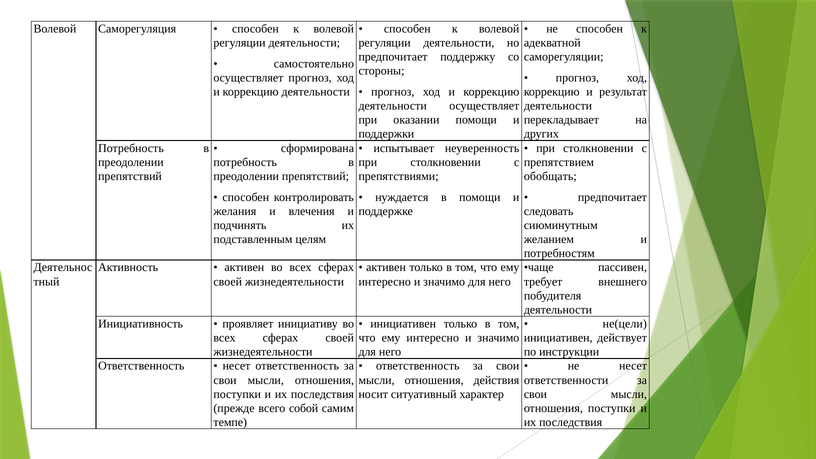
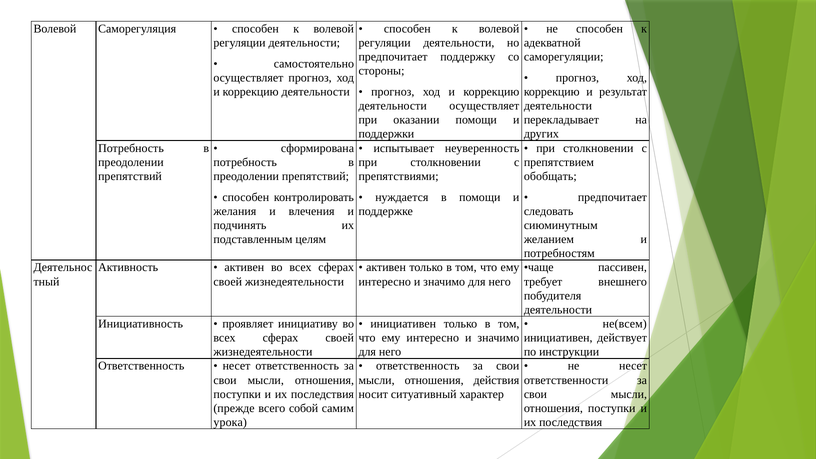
не(цели: не(цели -> не(всем (625, 324)
темпе: темпе -> урока (230, 422)
